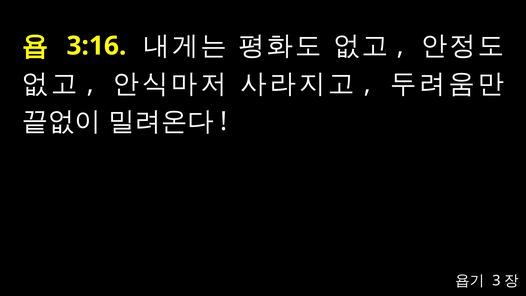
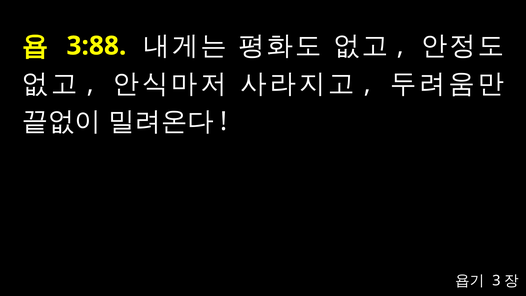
3:16: 3:16 -> 3:88 (96, 46)
